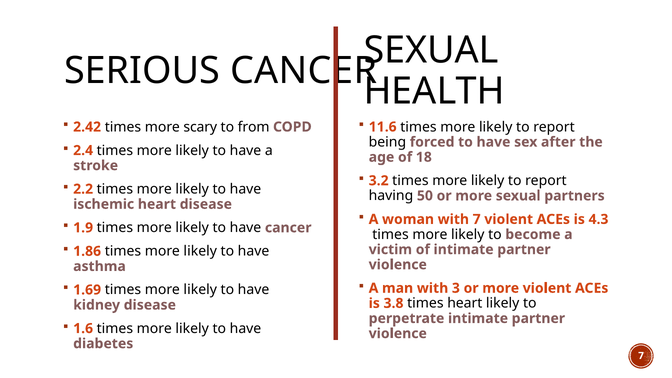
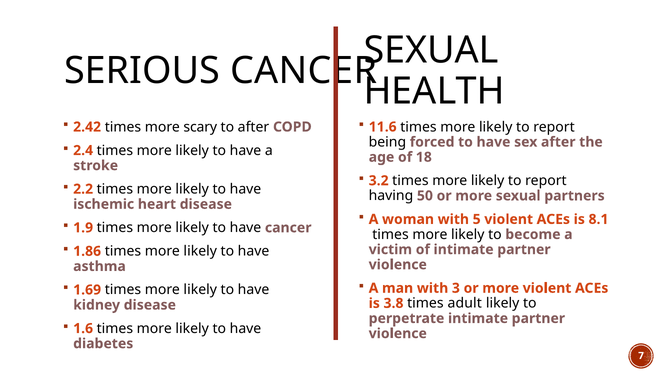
to from: from -> after (254, 127)
with 7: 7 -> 5 (477, 219)
4.3: 4.3 -> 8.1 (599, 219)
times heart: heart -> adult (465, 303)
